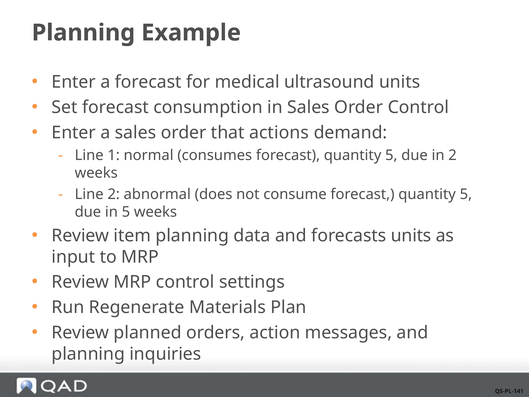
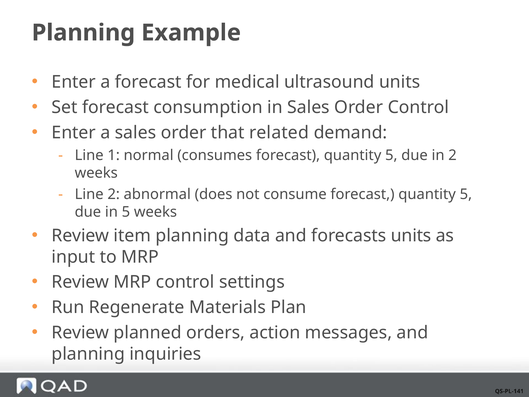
actions: actions -> related (279, 133)
